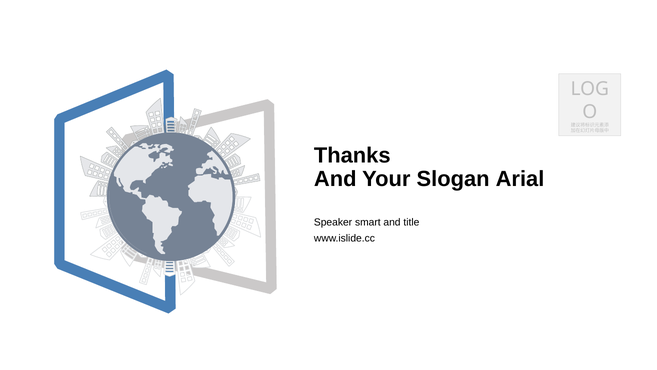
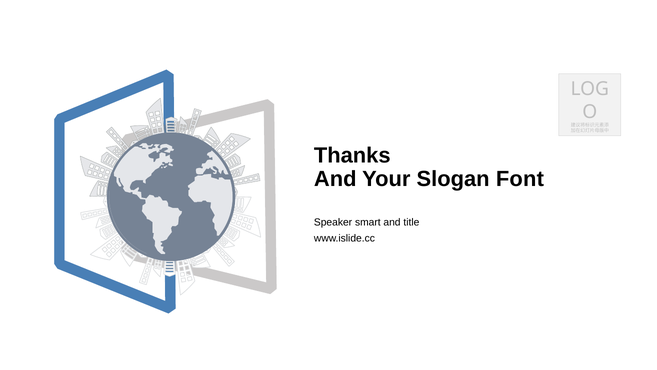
Arial: Arial -> Font (520, 179)
